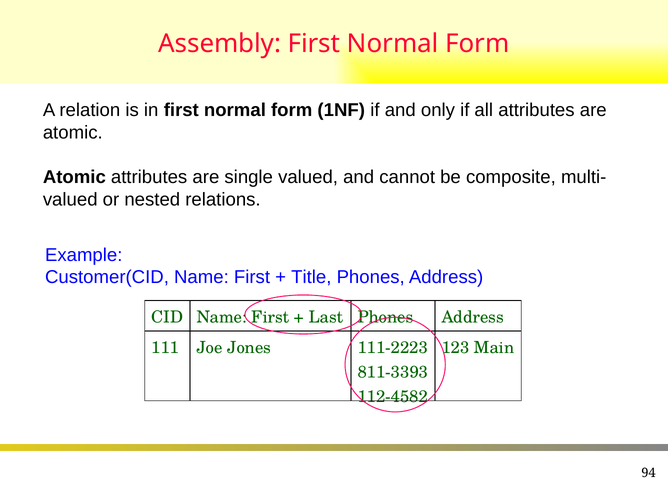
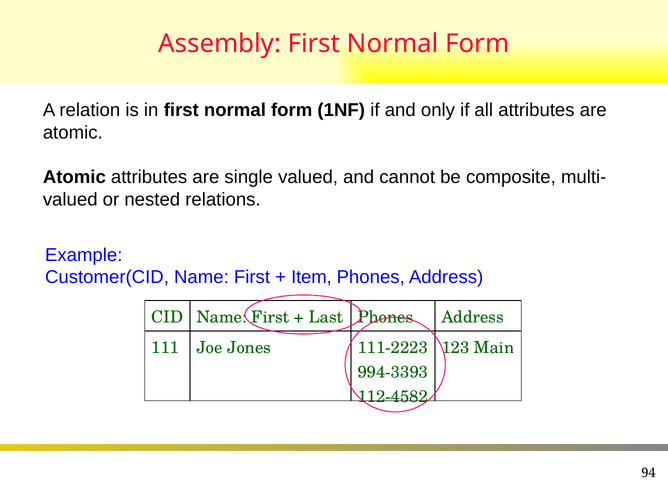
Title: Title -> Item (311, 277)
811-3393: 811-3393 -> 994-3393 (393, 372)
